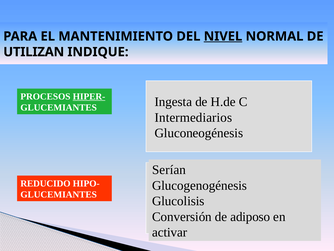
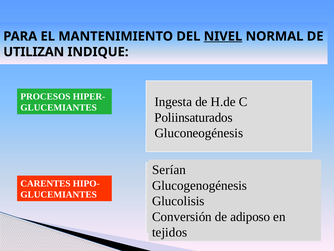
HIPER- underline: present -> none (89, 96)
Intermediarios: Intermediarios -> Poliinsaturados (194, 117)
REDUCIDO: REDUCIDO -> CARENTES (45, 183)
activar: activar -> tejidos (170, 232)
